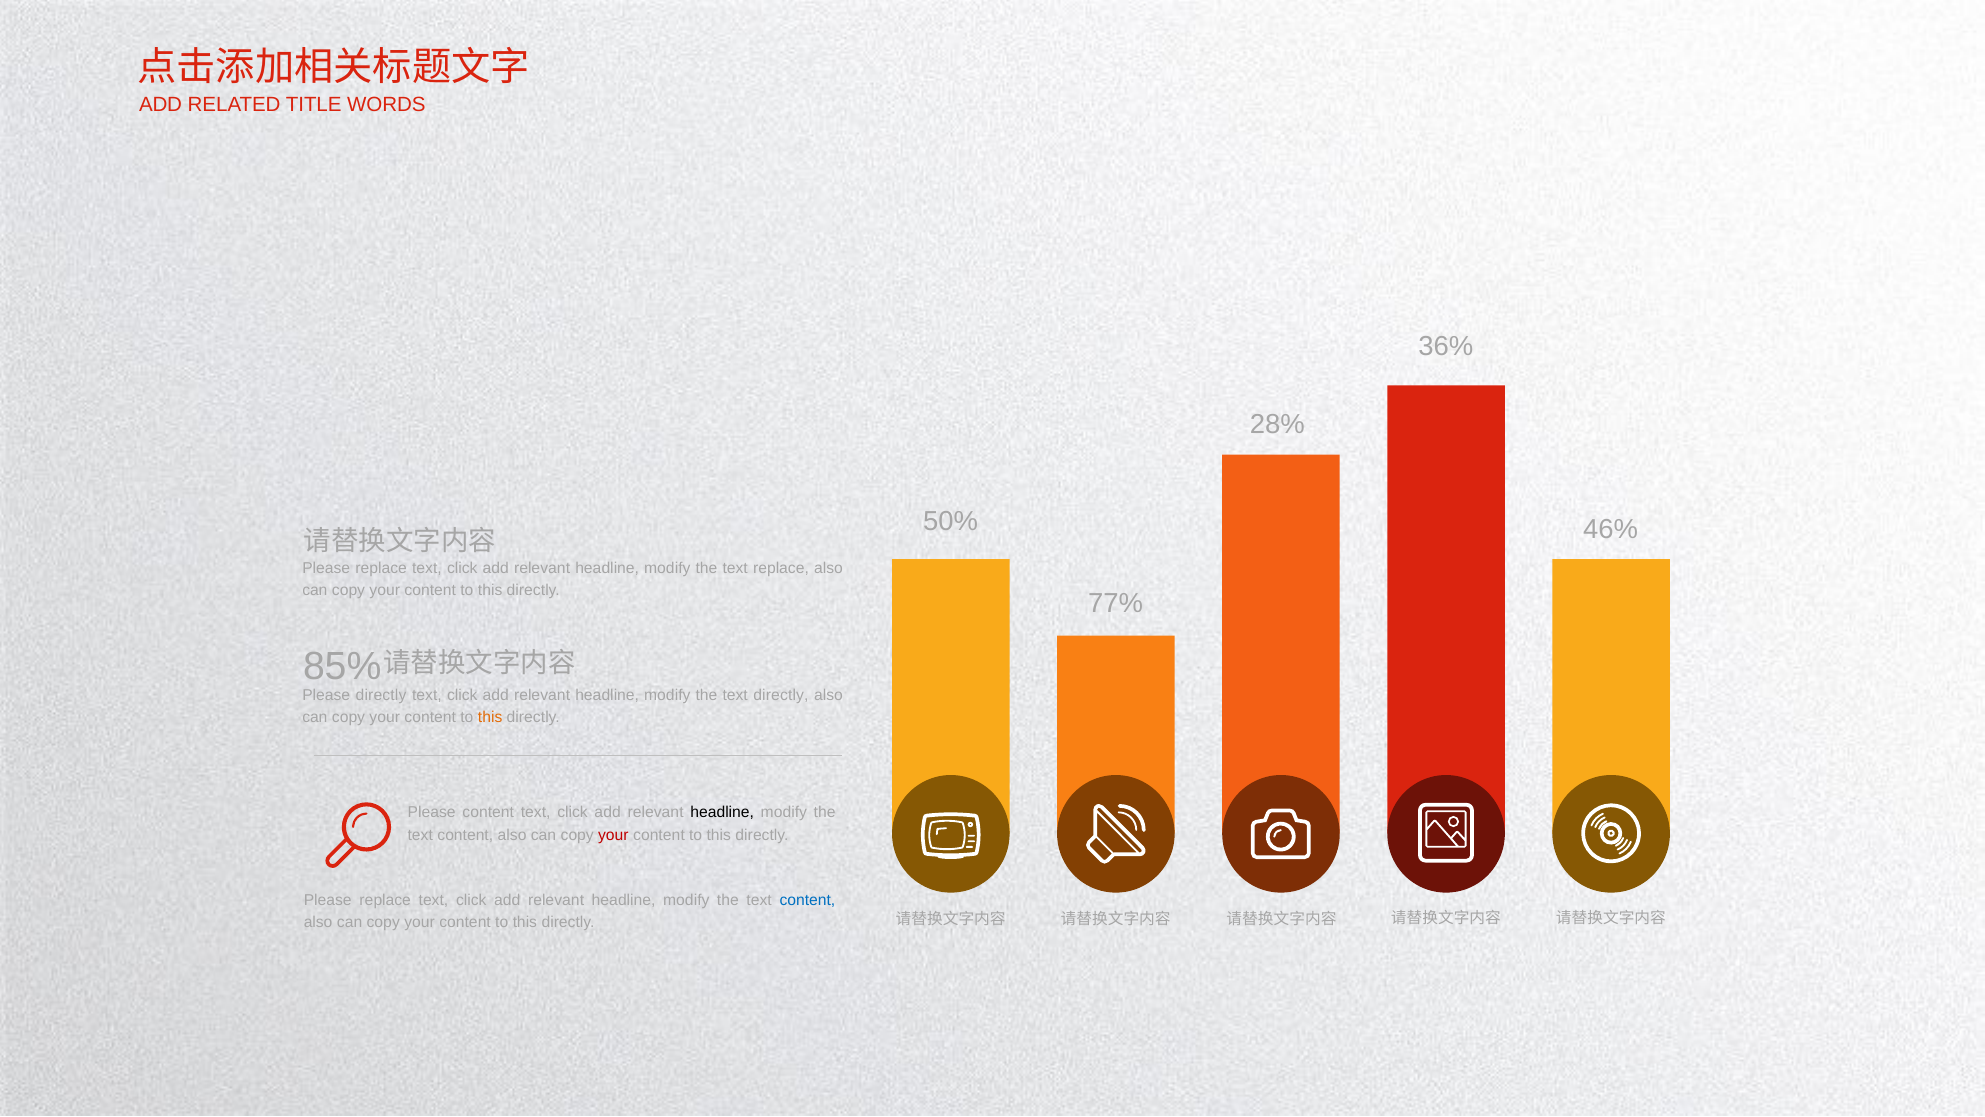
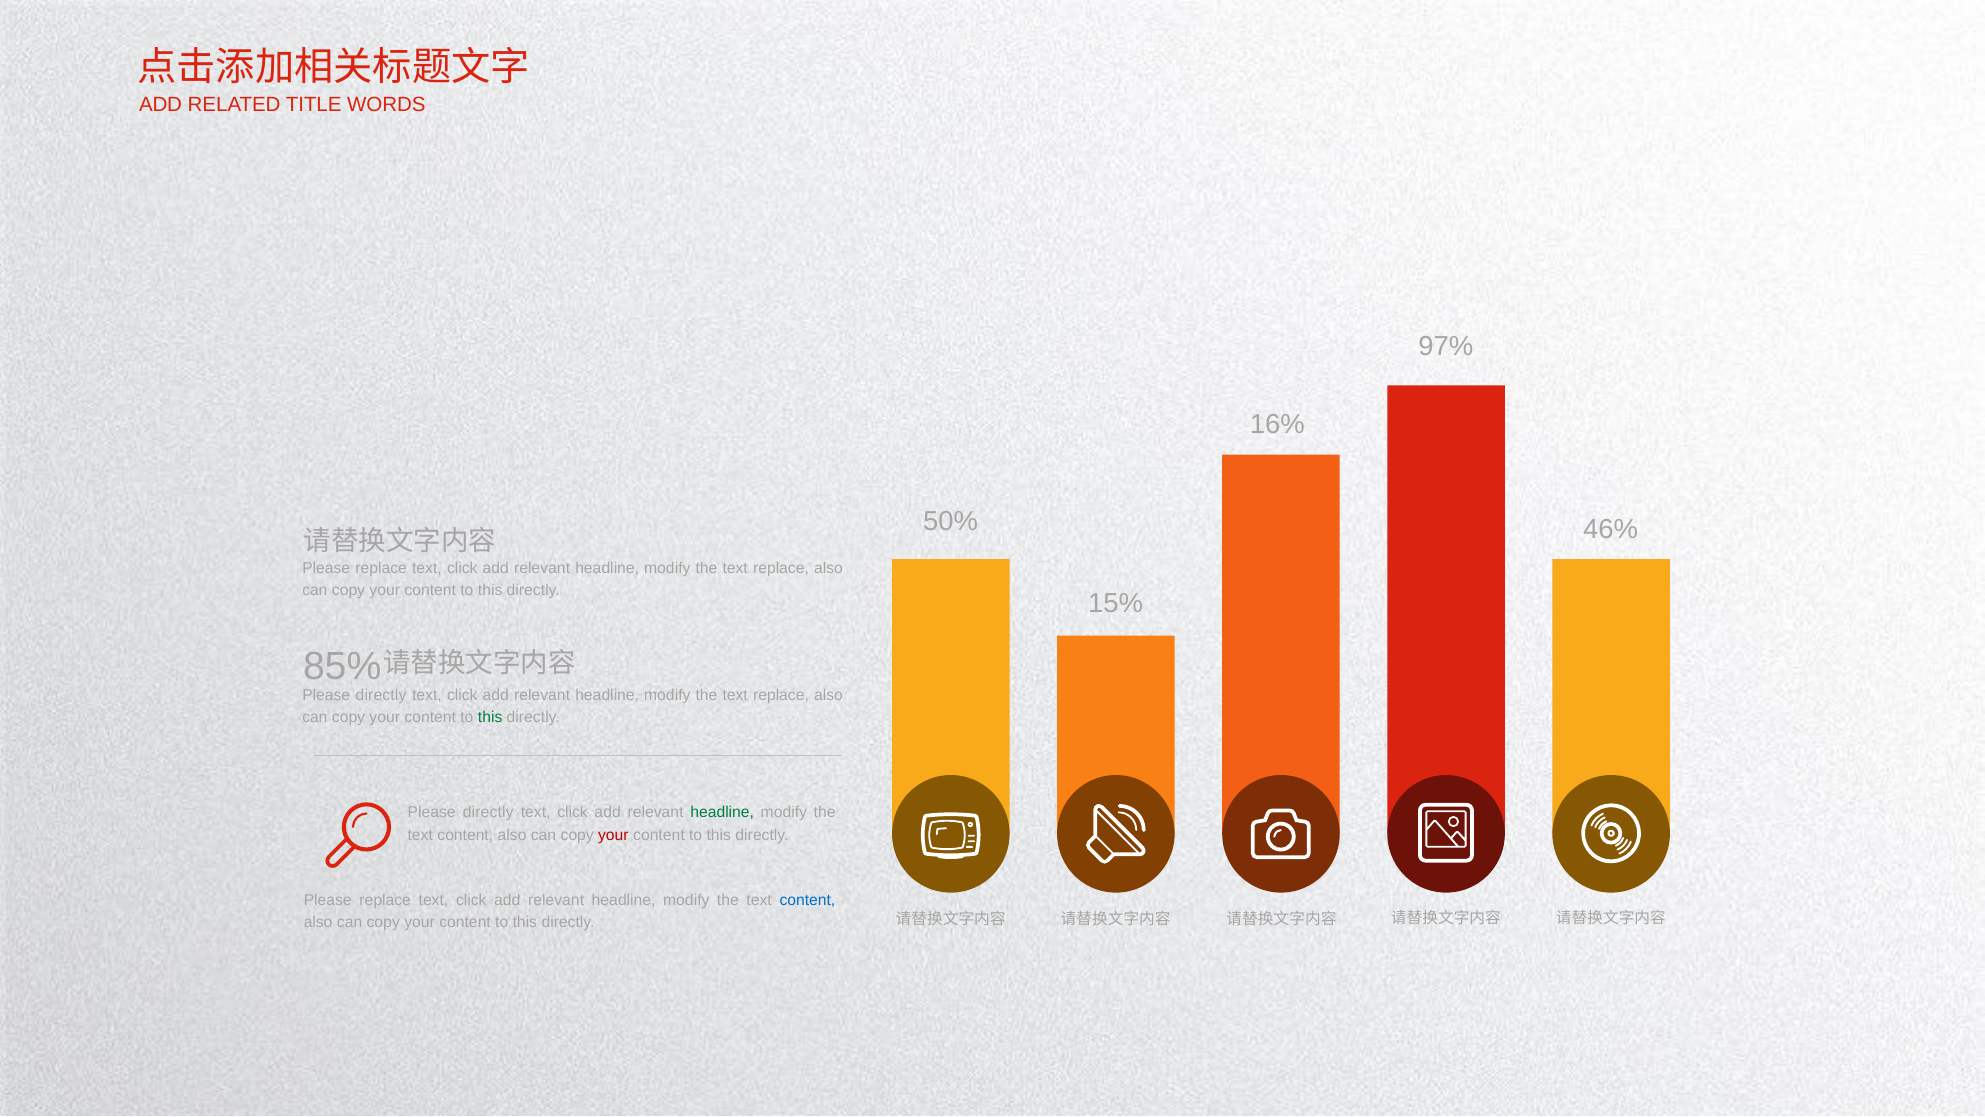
36%: 36% -> 97% (1446, 347)
28%: 28% -> 16% (1277, 424)
77%: 77% -> 15% (1116, 603)
directly: directly -> replace (781, 695)
this colour: orange -> green (490, 717)
content: content -> directly (488, 812)
headline colour: black -> green (722, 812)
